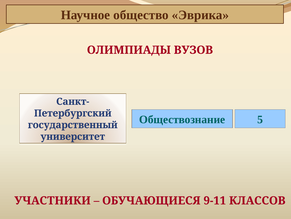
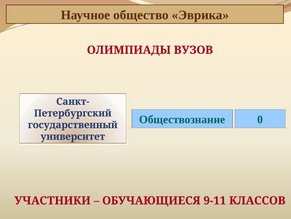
5: 5 -> 0 (260, 119)
